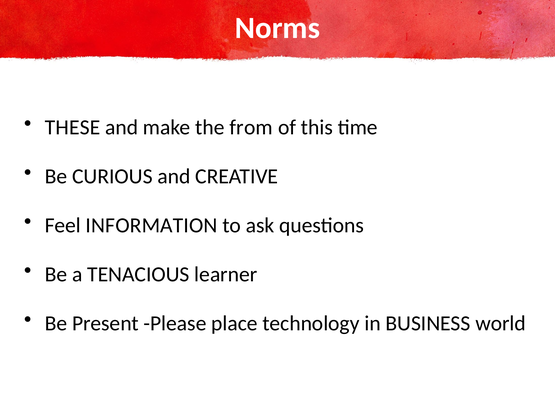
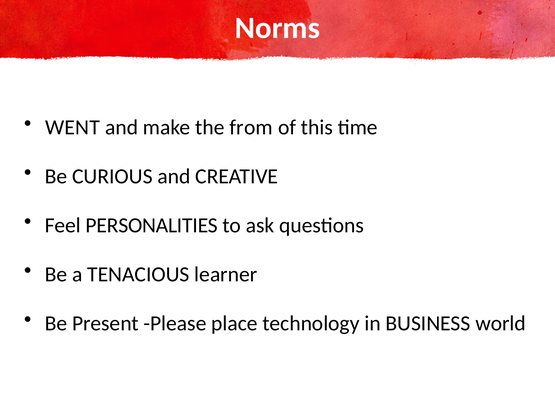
THESE: THESE -> WENT (73, 127)
INFORMATION: INFORMATION -> PERSONALITIES (152, 225)
